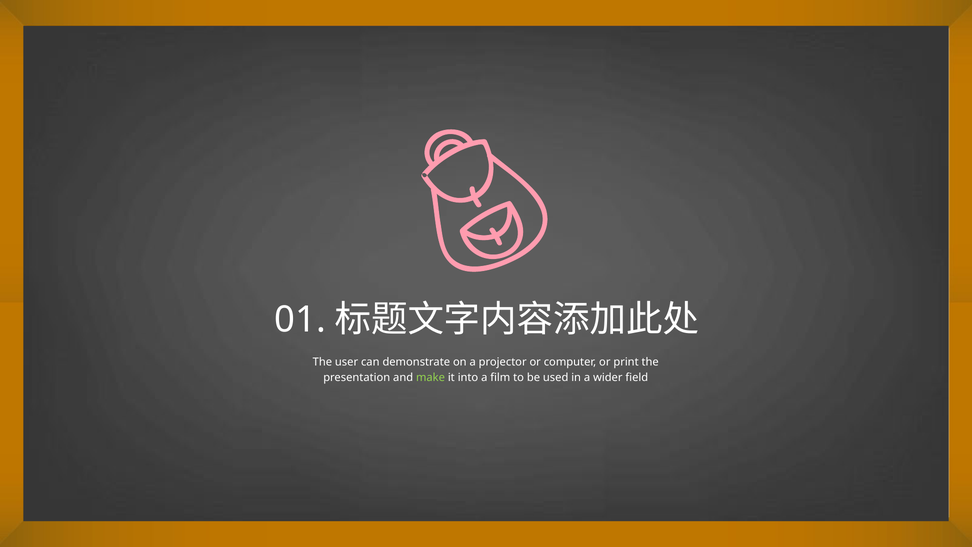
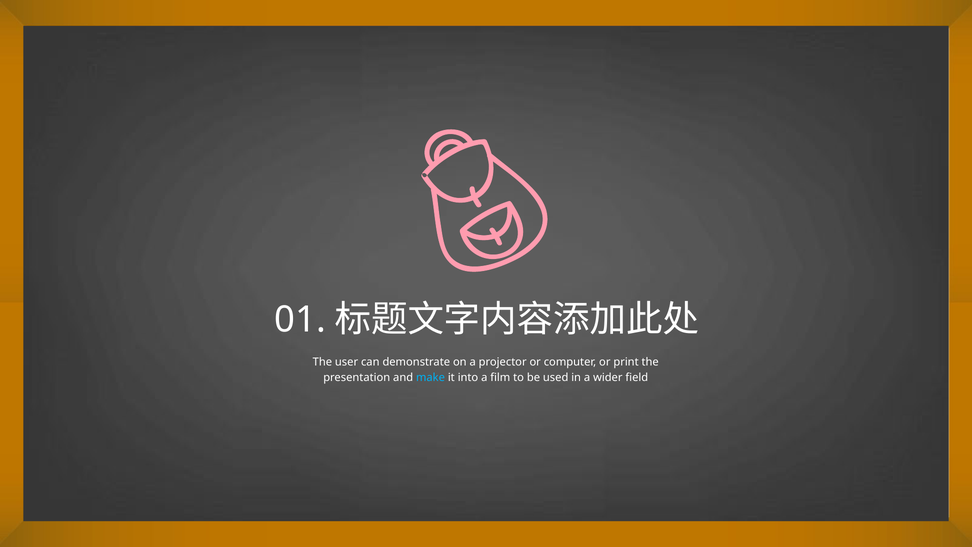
make colour: light green -> light blue (431, 377)
